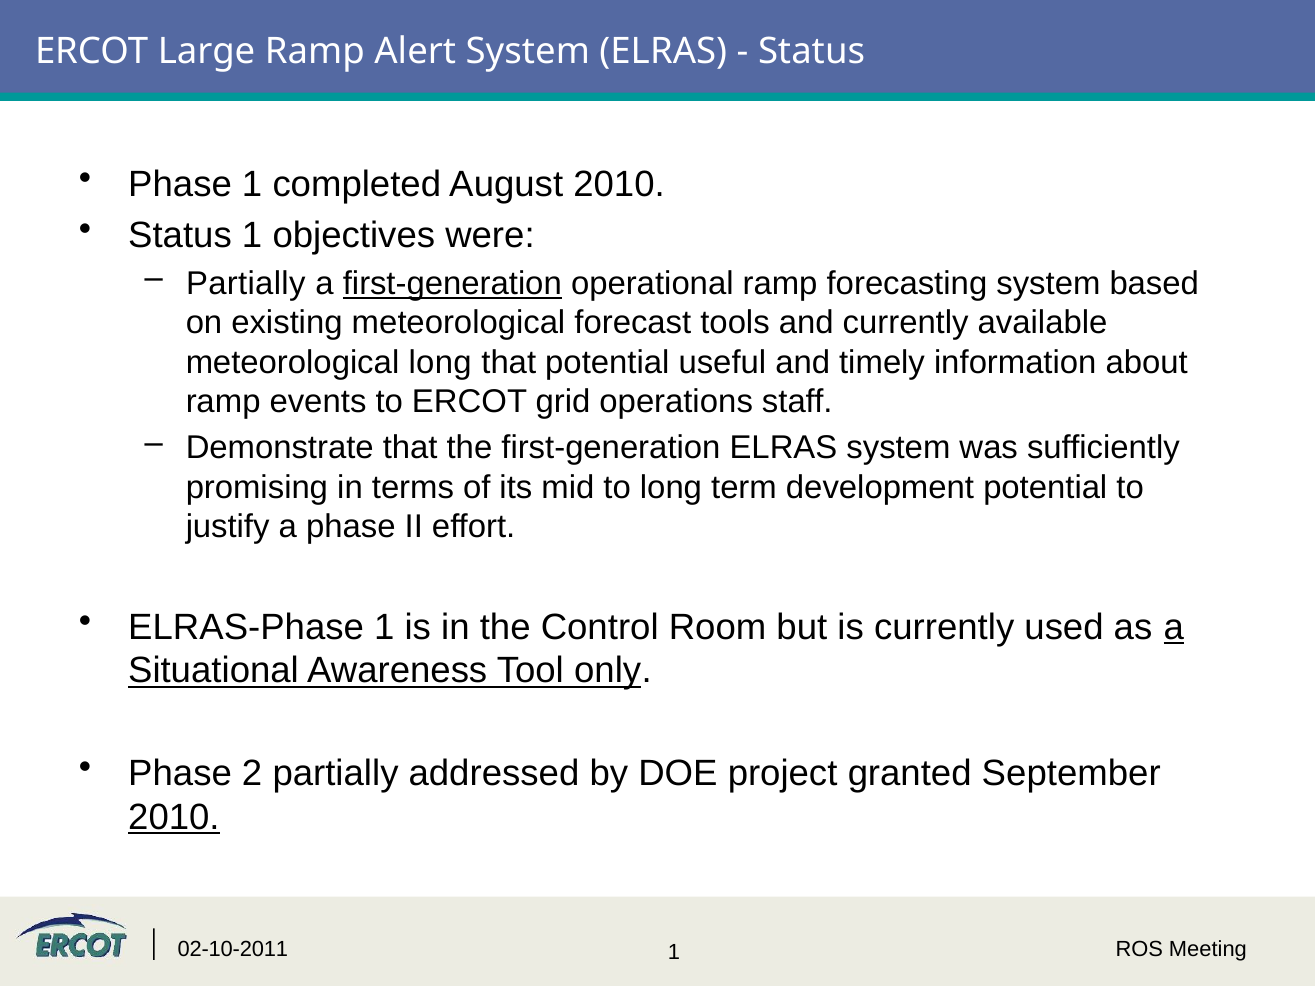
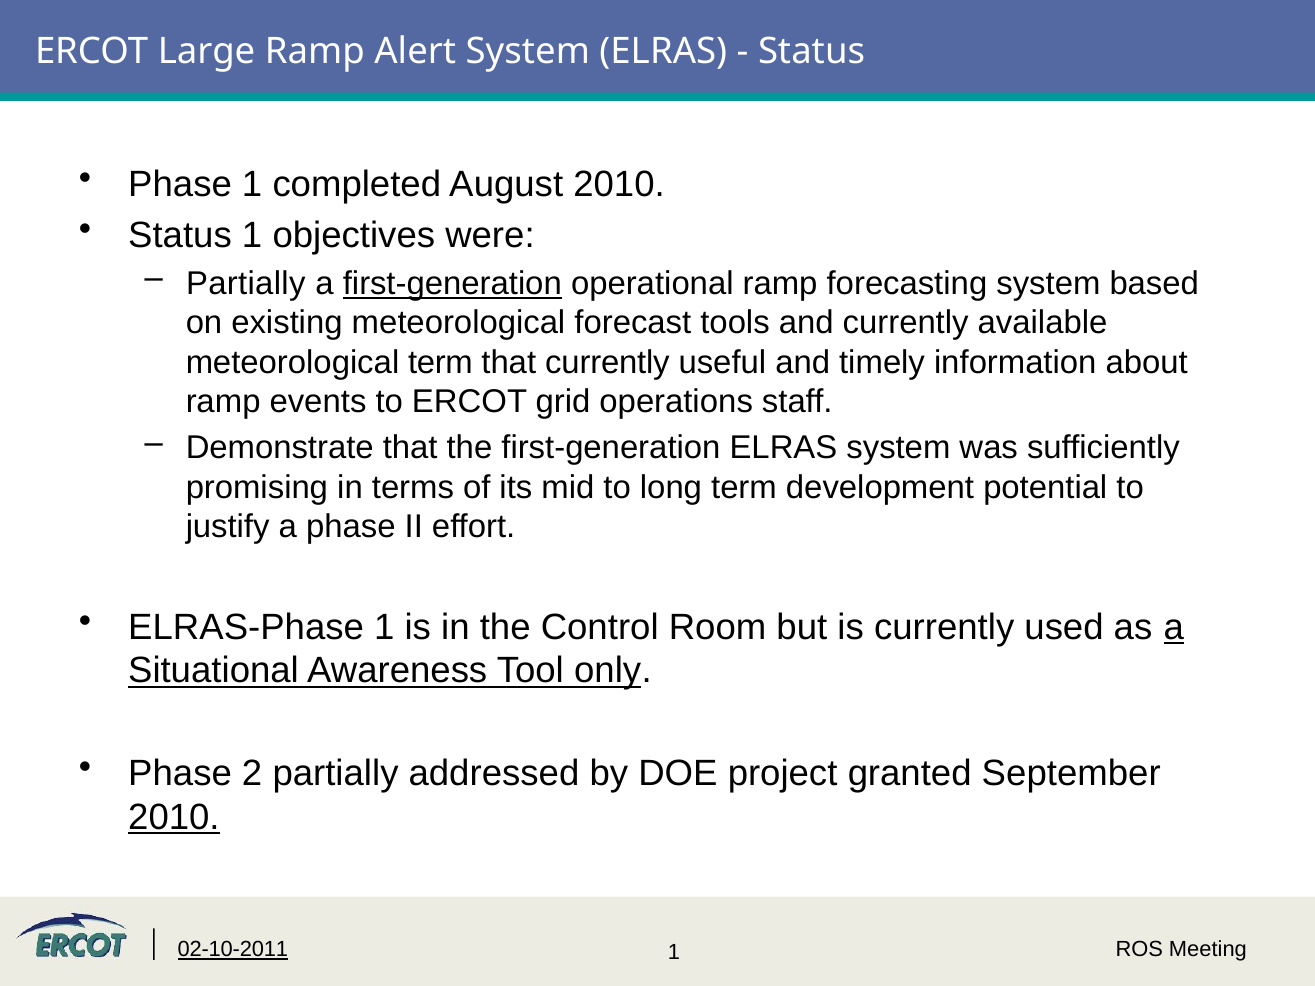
meteorological long: long -> term (441, 362)
that potential: potential -> currently (607, 362)
02-10-2011 underline: none -> present (233, 950)
